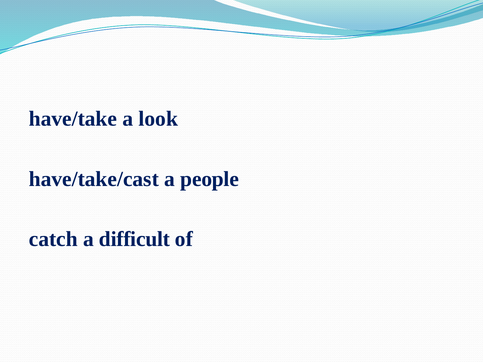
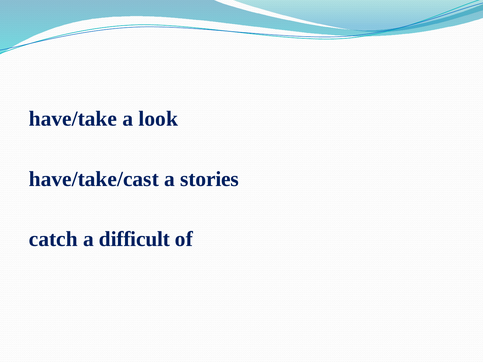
people: people -> stories (210, 179)
